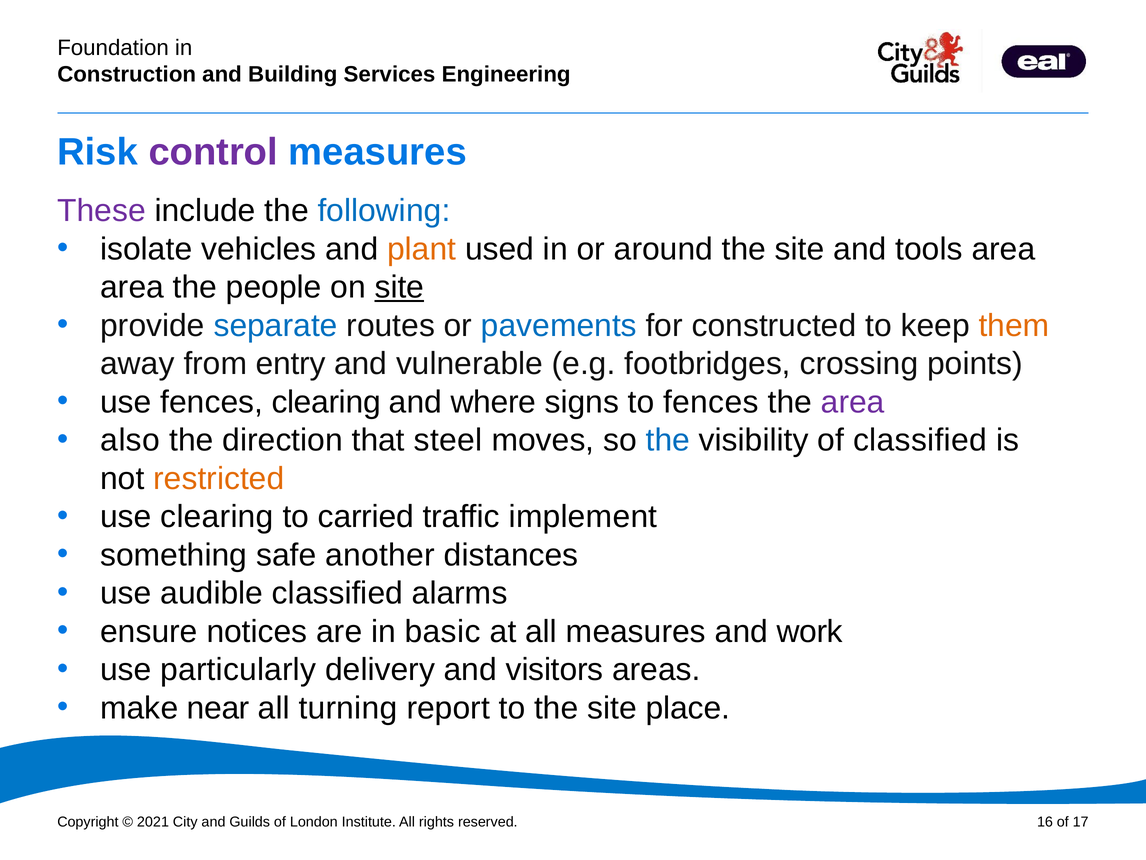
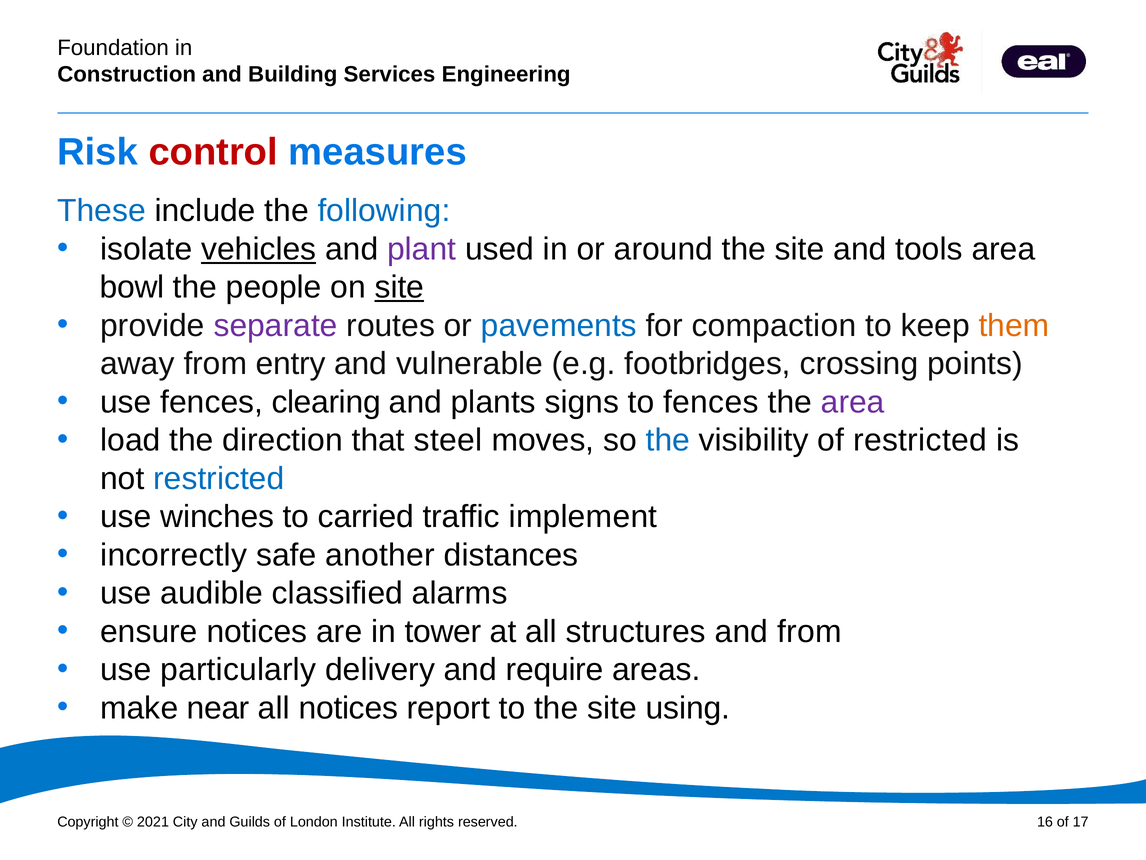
control colour: purple -> red (213, 152)
These colour: purple -> blue (102, 211)
vehicles underline: none -> present (259, 249)
plant colour: orange -> purple (422, 249)
area: area -> bowl (132, 287)
separate colour: blue -> purple (276, 325)
constructed: constructed -> compaction (774, 325)
where: where -> plants (493, 402)
also: also -> load (130, 440)
of classified: classified -> restricted (920, 440)
restricted colour: orange -> blue (219, 478)
use clearing: clearing -> winches (217, 517)
something: something -> incorrectly (174, 555)
basic: basic -> tower (443, 631)
all measures: measures -> structures (636, 631)
and work: work -> from (809, 631)
visitors: visitors -> require (555, 669)
all turning: turning -> notices (348, 708)
place: place -> using (688, 708)
